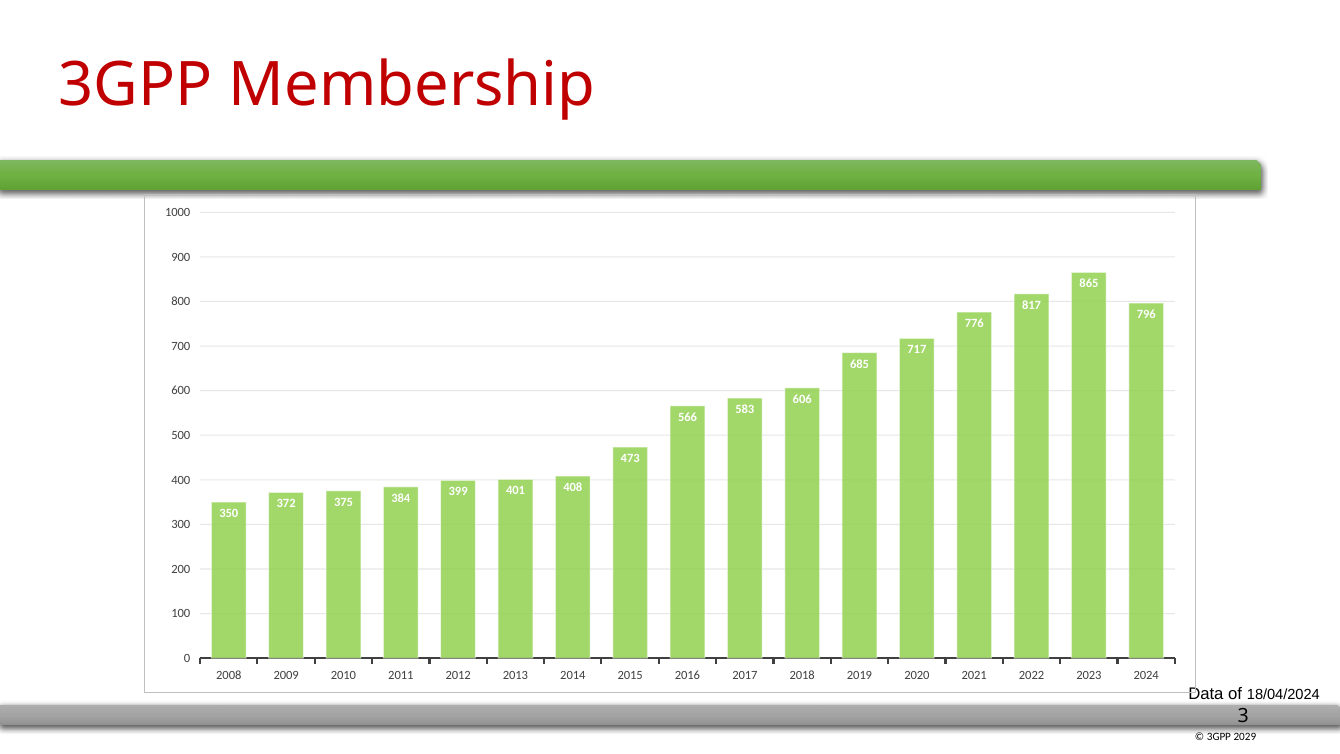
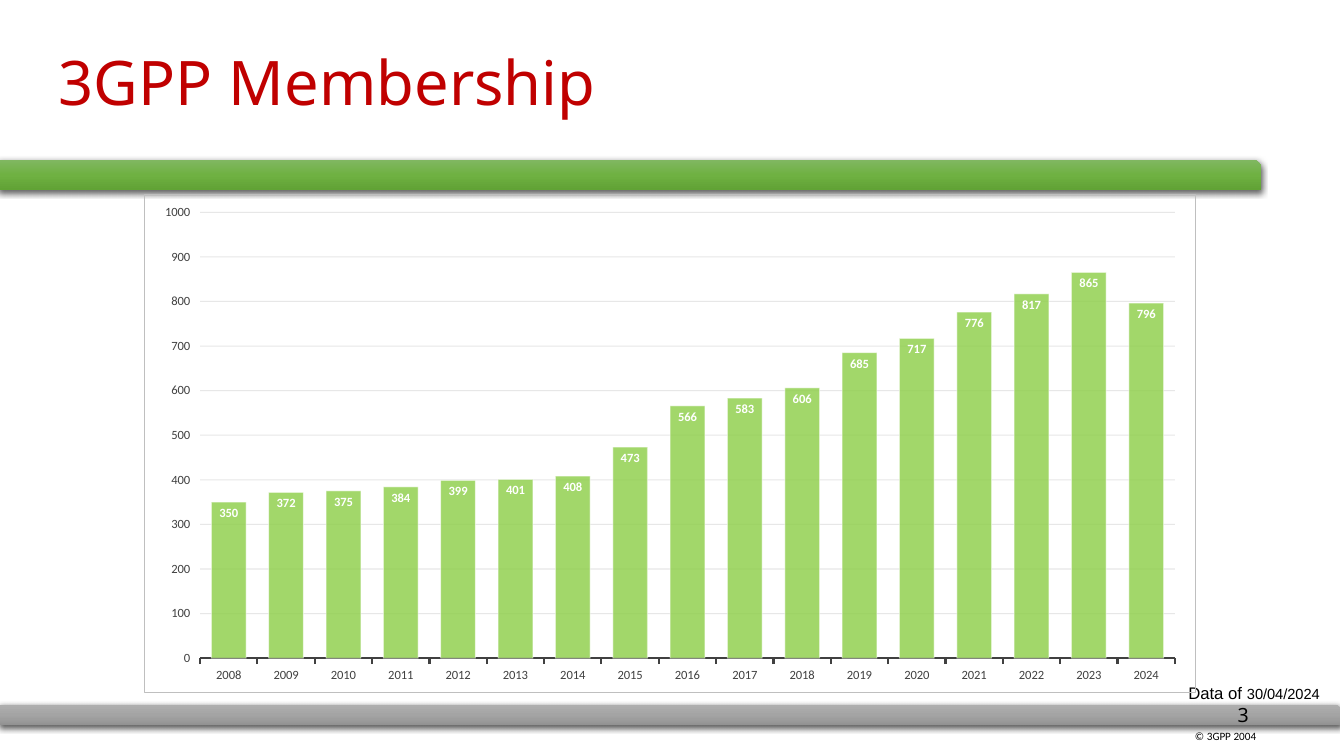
18/04/2024: 18/04/2024 -> 30/04/2024 (1283, 695)
2029: 2029 -> 2004 (1245, 737)
